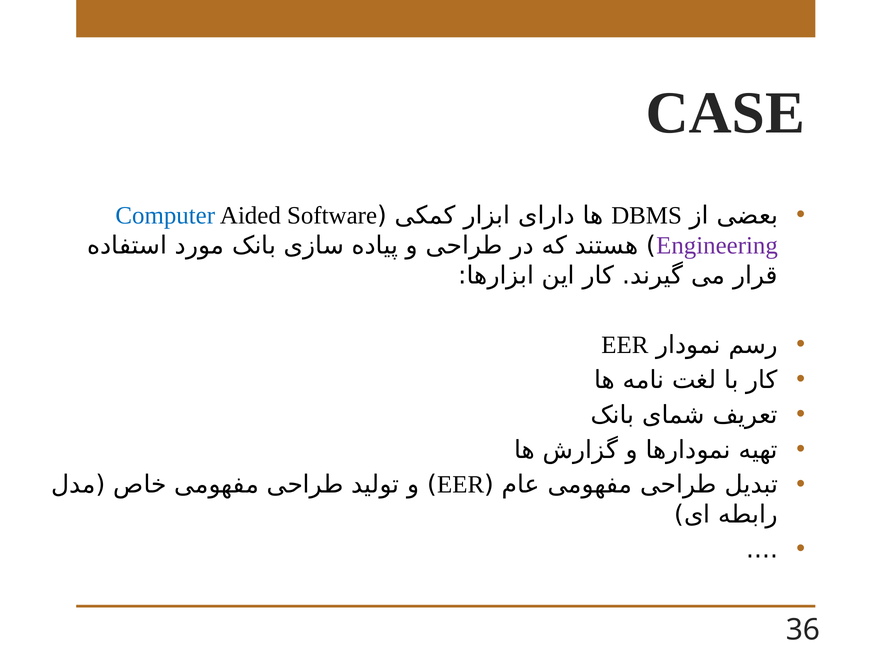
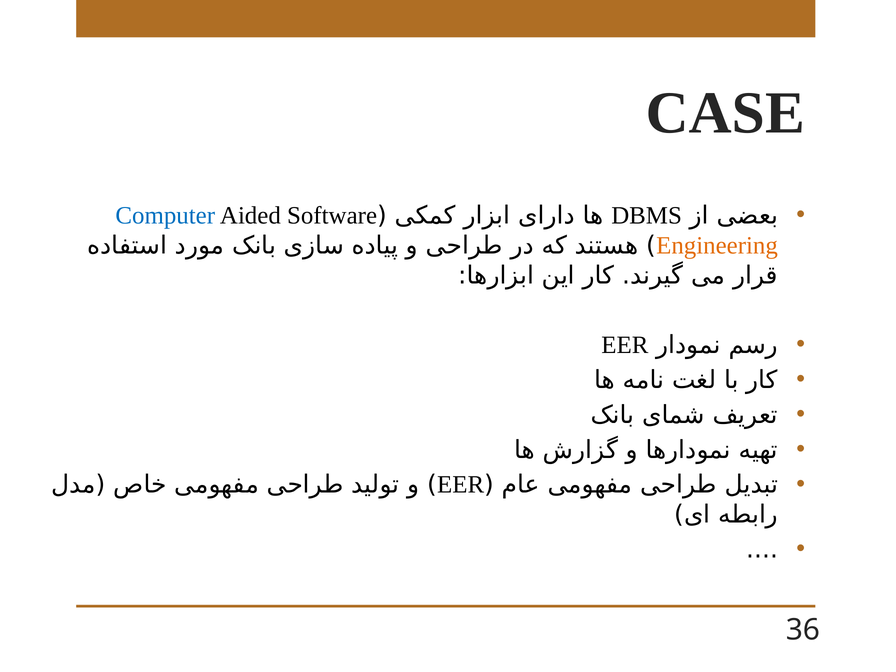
Engineering colour: purple -> orange (717, 245)
